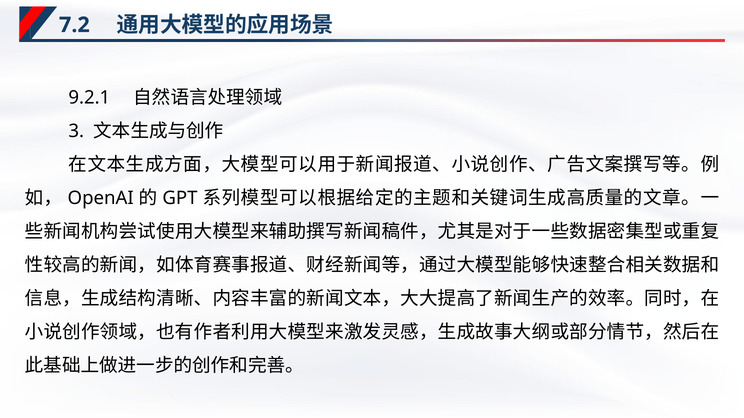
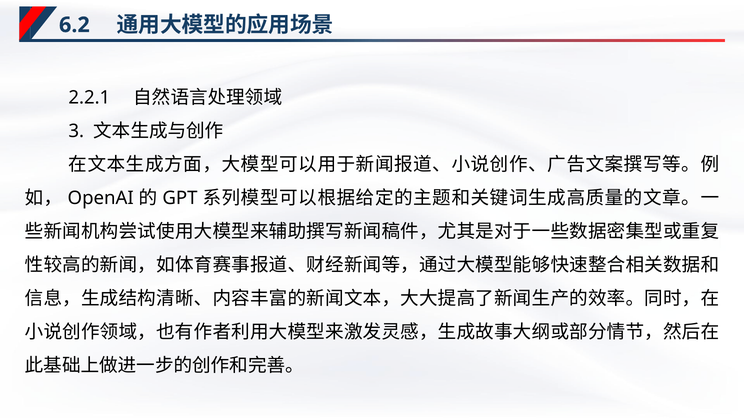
7.2: 7.2 -> 6.2 (74, 25)
9.2.1: 9.2.1 -> 2.2.1 (89, 98)
